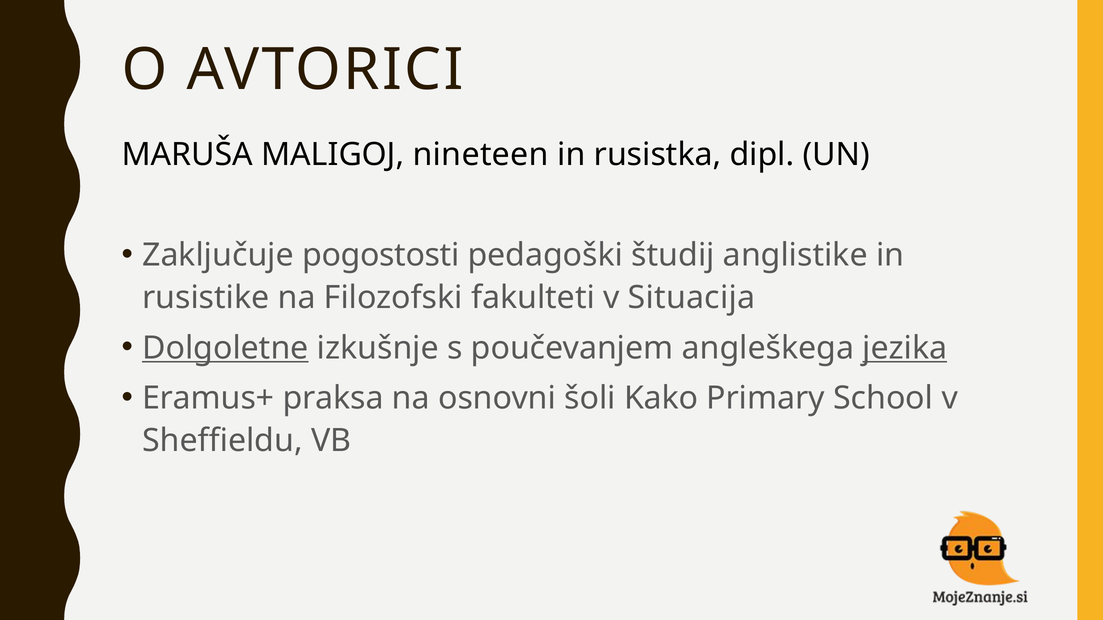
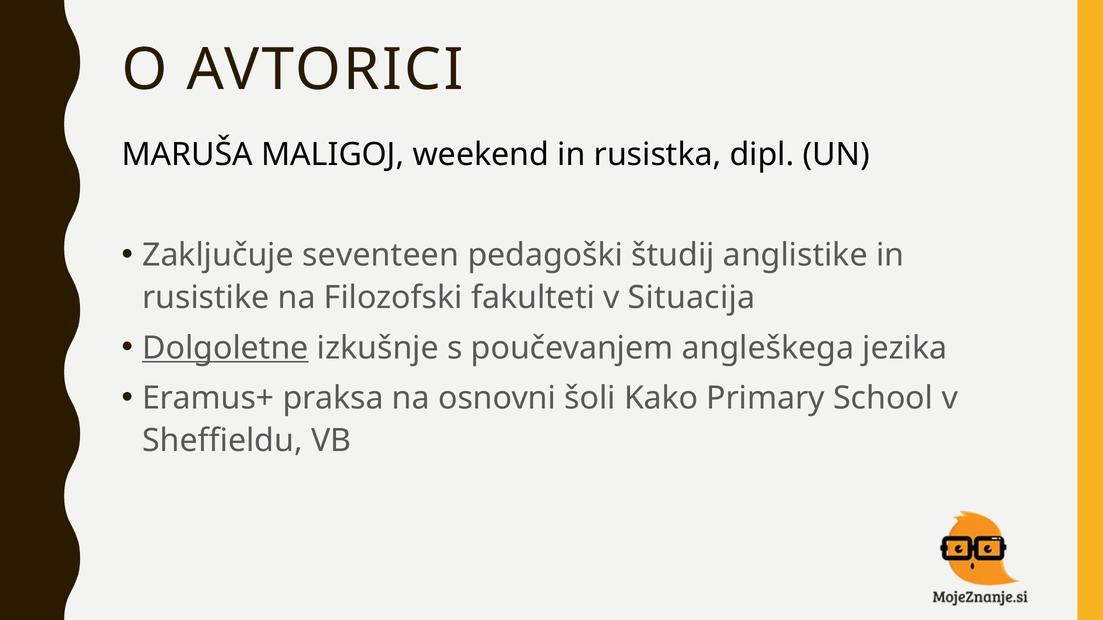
nineteen: nineteen -> weekend (481, 155)
pogostosti: pogostosti -> seventeen (381, 255)
jezika underline: present -> none (905, 348)
